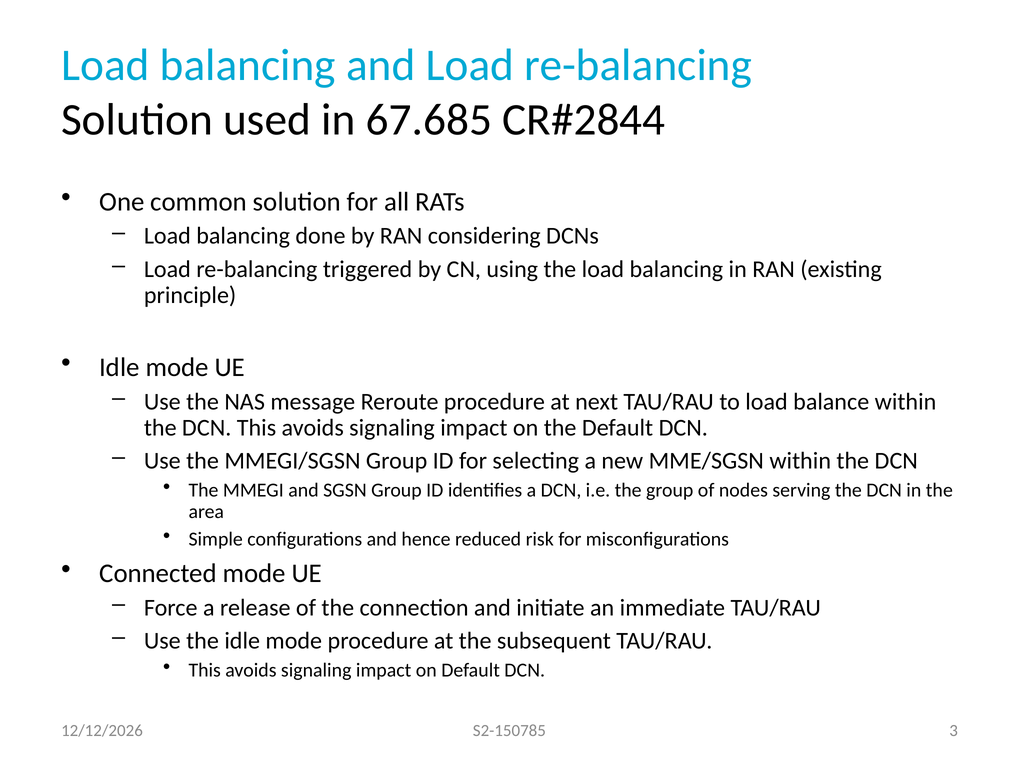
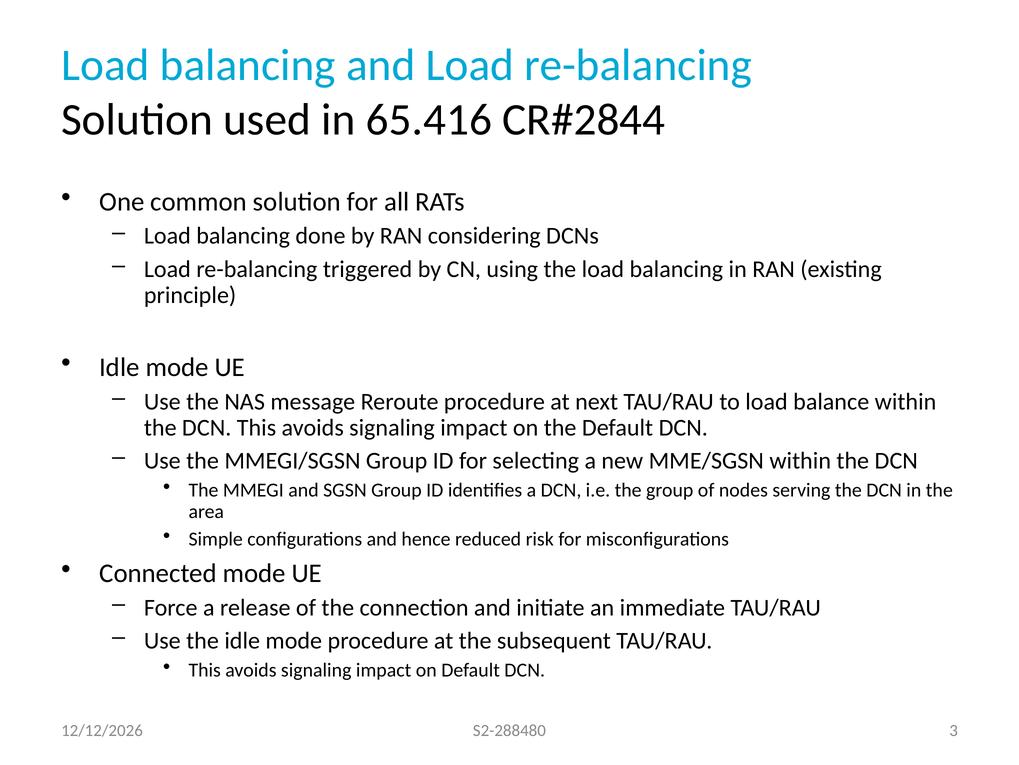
67.685: 67.685 -> 65.416 (429, 120)
S2-150785: S2-150785 -> S2-288480 (509, 730)
